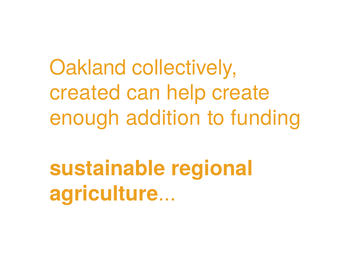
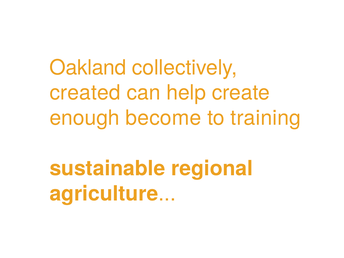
addition: addition -> become (163, 118)
funding: funding -> training (266, 118)
